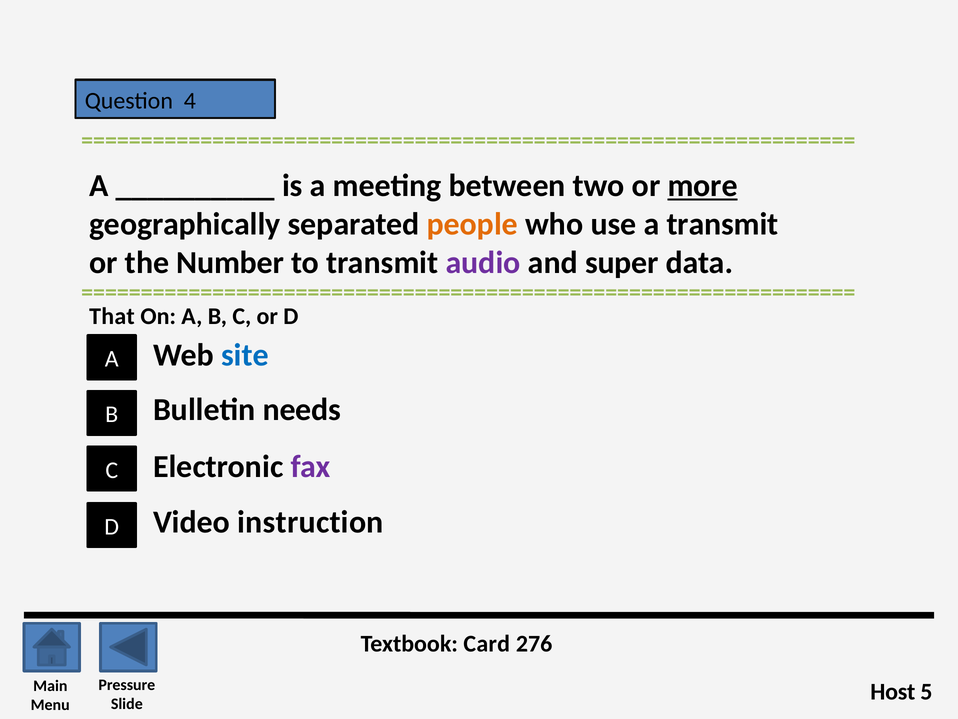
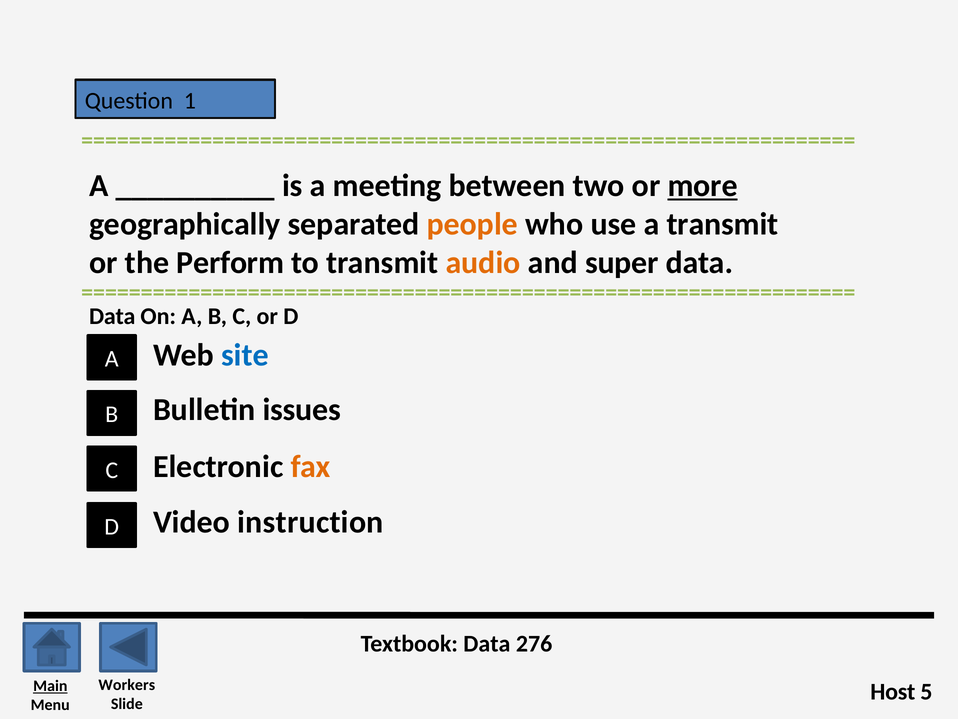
4: 4 -> 1 (190, 101)
Number: Number -> Perform (230, 262)
audio colour: purple -> orange (483, 262)
That: That -> Data (112, 316)
needs: needs -> issues (302, 409)
fax colour: purple -> orange (311, 466)
Textbook Card: Card -> Data (487, 643)
Pressure: Pressure -> Workers (127, 684)
Main underline: none -> present (50, 686)
